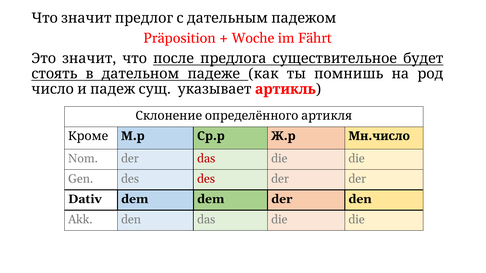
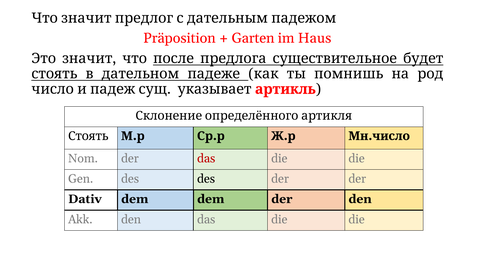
Woche: Woche -> Garten (253, 38)
Fährt: Fährt -> Haus (315, 38)
Кроме: Кроме -> Стоять (88, 136)
des colour: red -> black (206, 179)
